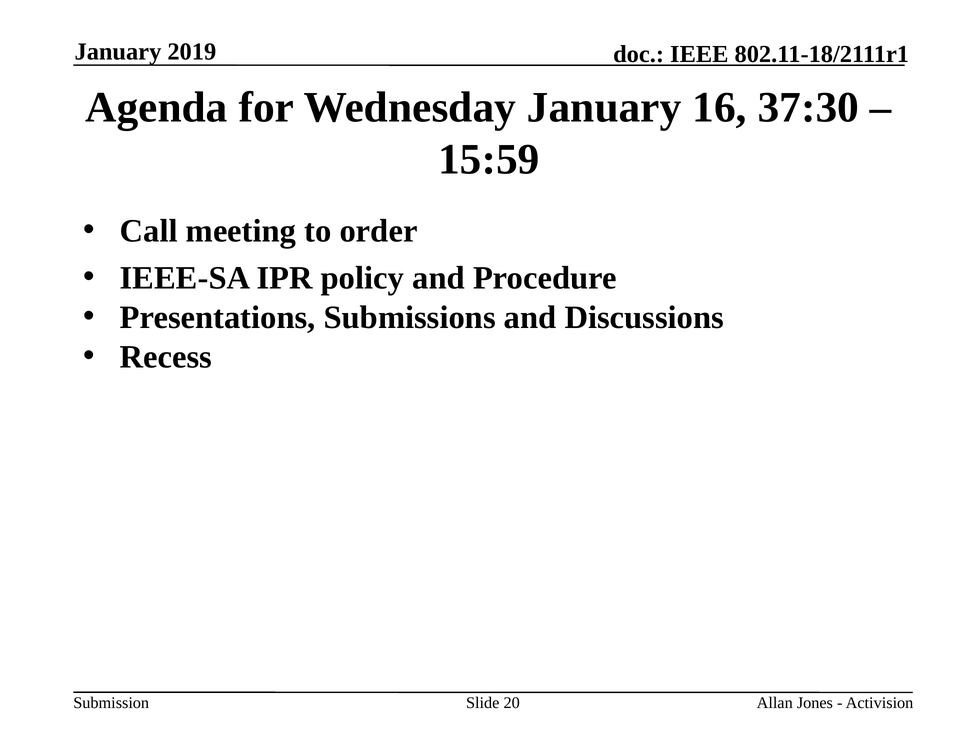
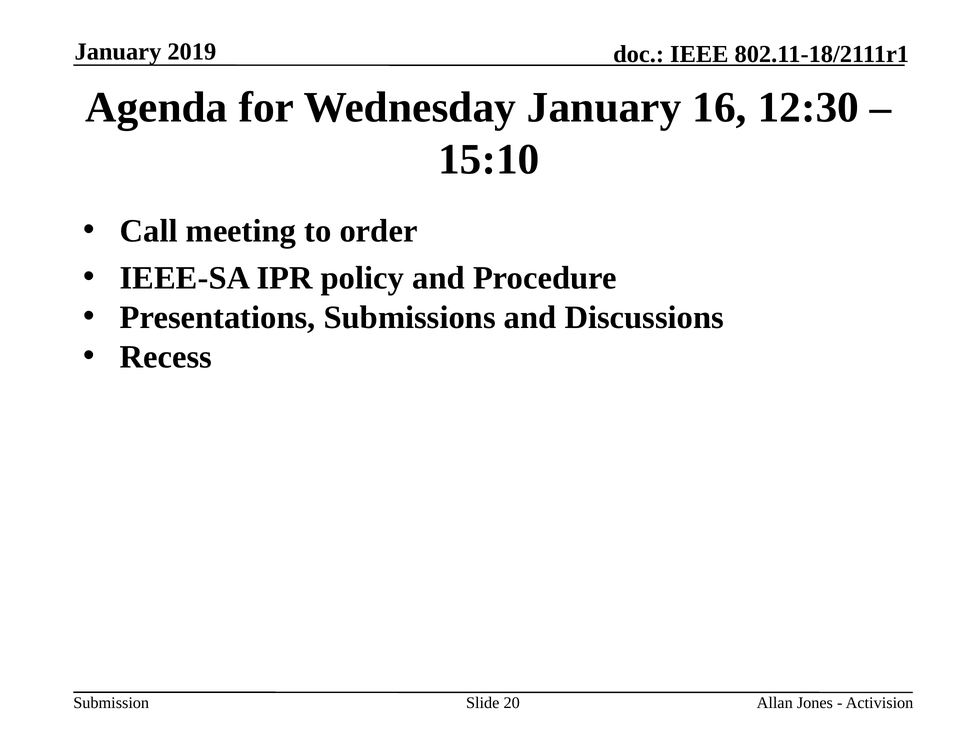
37:30: 37:30 -> 12:30 (808, 107)
15:59: 15:59 -> 15:10 (489, 159)
